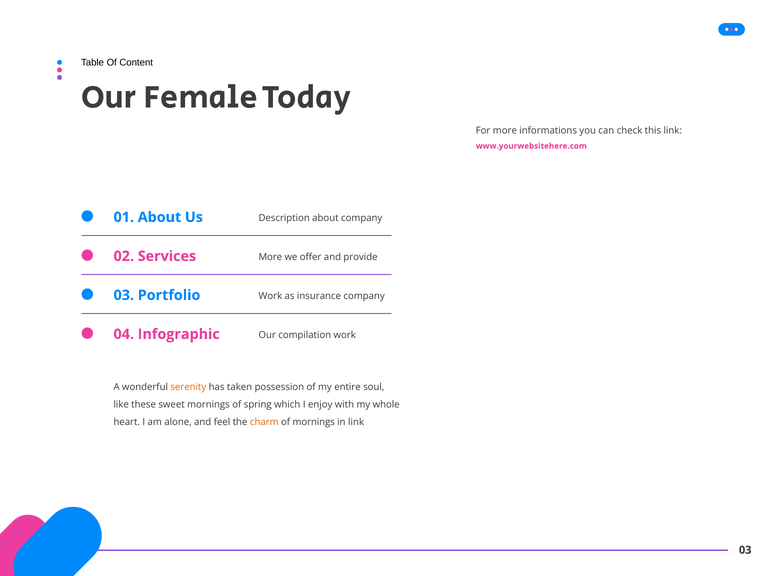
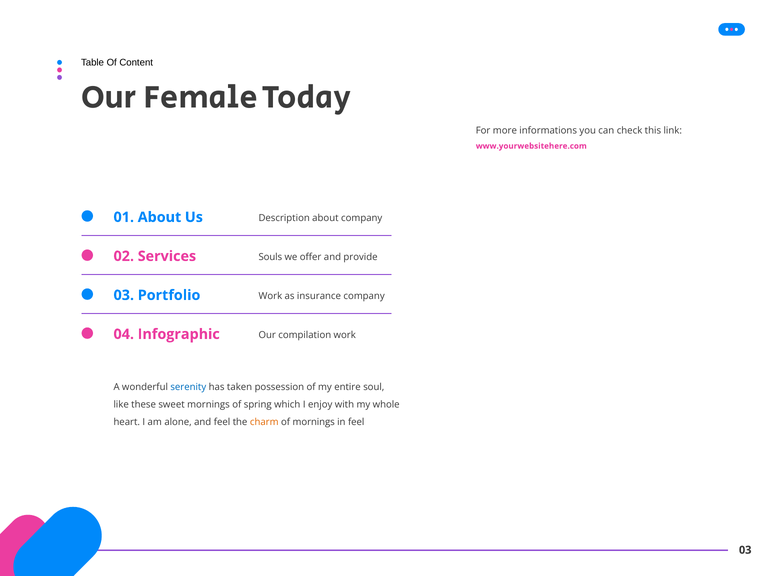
More: More -> Souls (270, 257)
serenity colour: orange -> blue (188, 387)
in link: link -> feel (356, 422)
